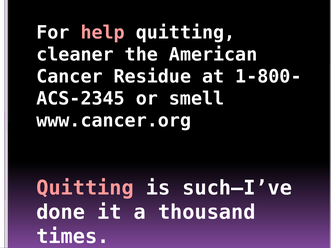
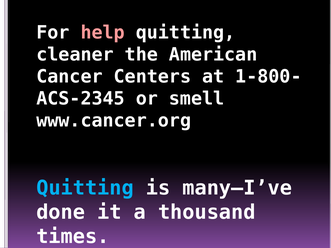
Residue: Residue -> Centers (152, 77)
Quitting colour: pink -> light blue (85, 188)
such—I’ve: such—I’ve -> many—I’ve (237, 188)
